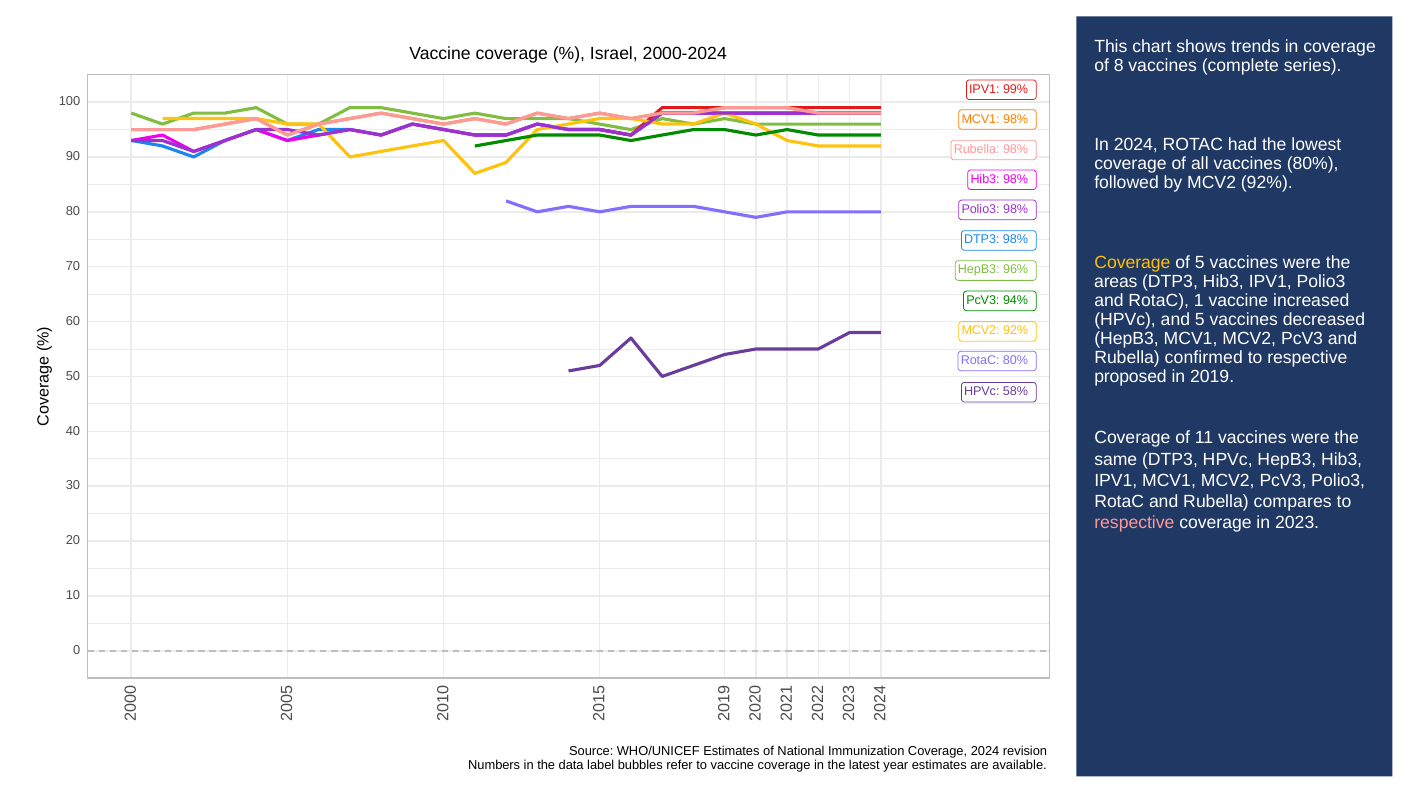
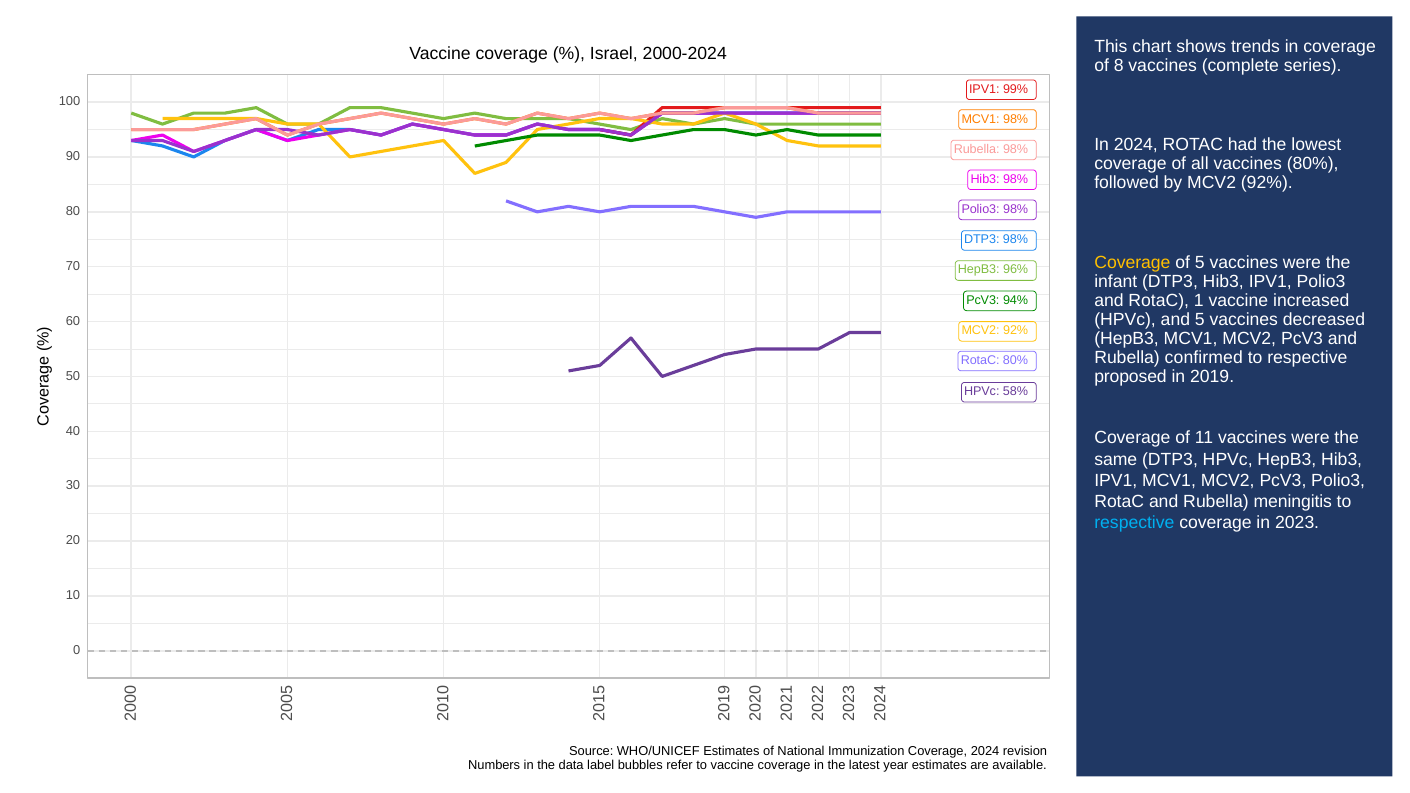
areas: areas -> infant (1116, 282)
compares: compares -> meningitis (1293, 502)
respective colour: pink -> light blue (1134, 523)
